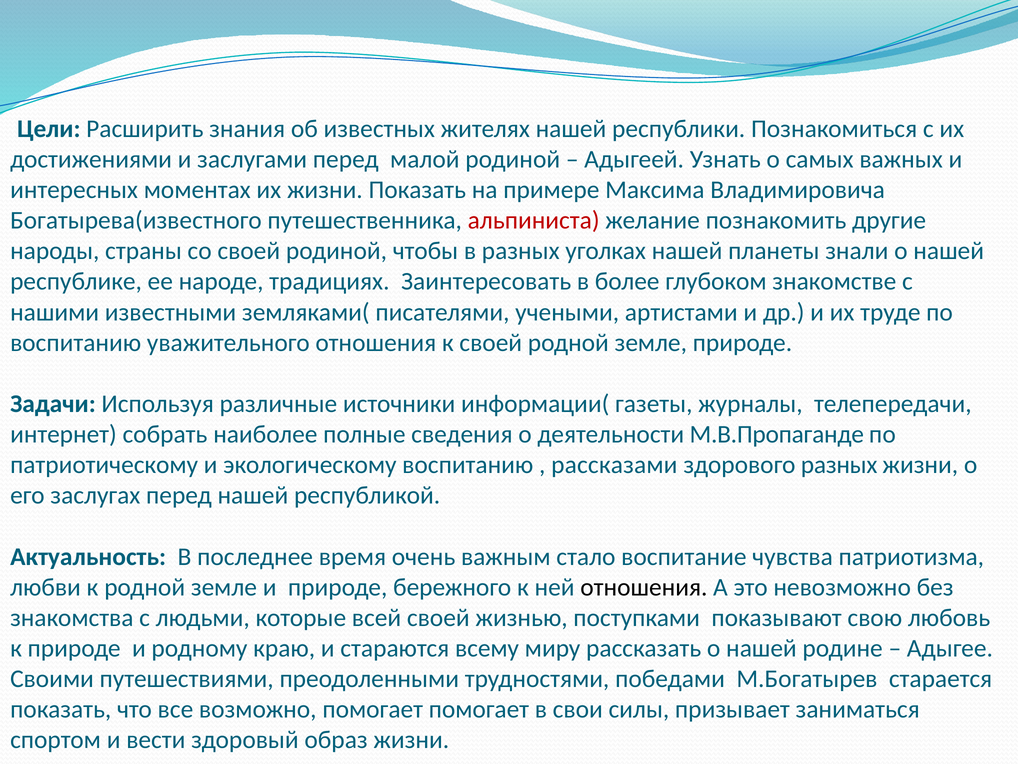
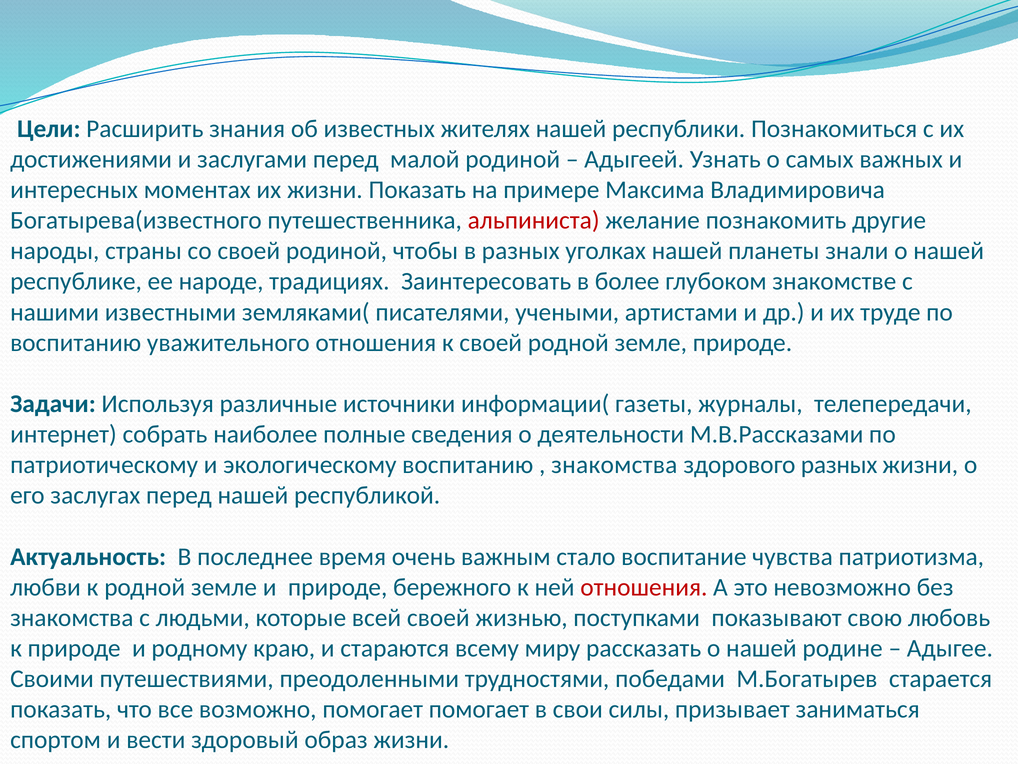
М.В.Пропаганде: М.В.Пропаганде -> М.В.Рассказами (777, 434)
рассказами: рассказами -> знакомства (614, 465)
отношения colour: black -> red (644, 587)
